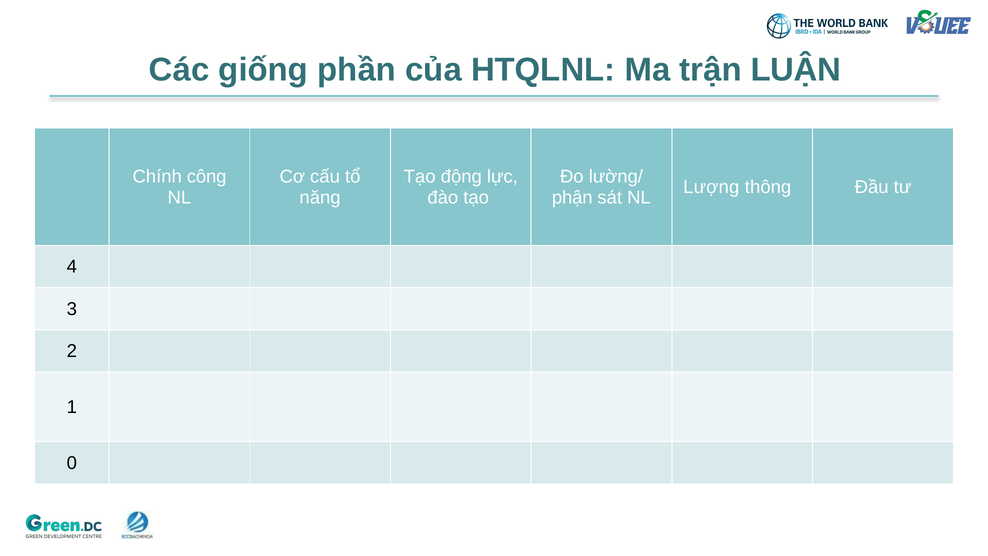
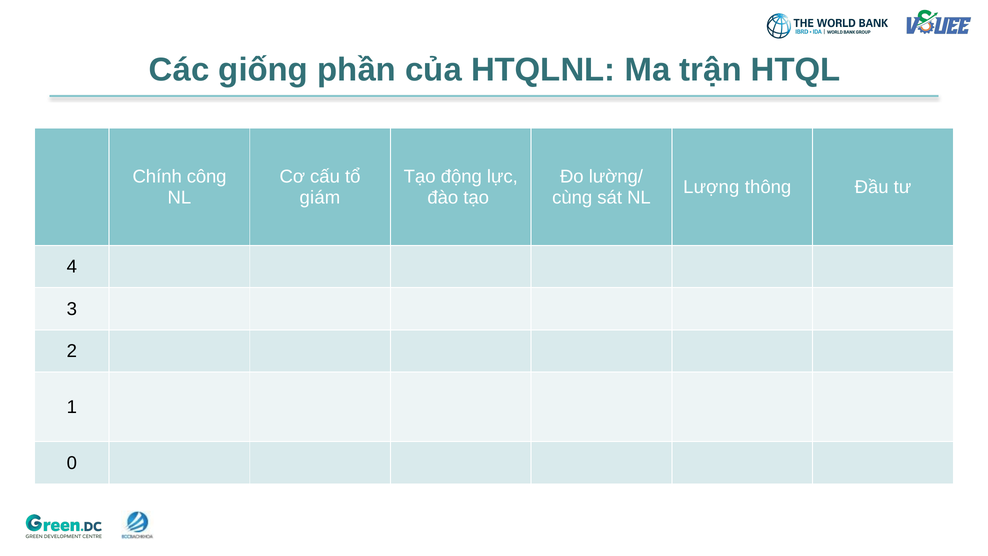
LUẬN: LUẬN -> HTQL (796, 70)
năng: năng -> giám (320, 197)
phận: phận -> cùng (572, 197)
